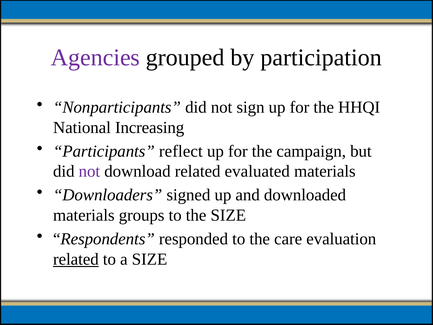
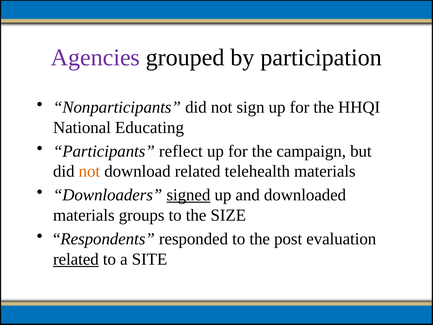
Increasing: Increasing -> Educating (150, 127)
not colour: purple -> orange (89, 171)
evaluated: evaluated -> telehealth (257, 171)
signed underline: none -> present (188, 195)
care: care -> post (288, 239)
a SIZE: SIZE -> SITE (150, 259)
